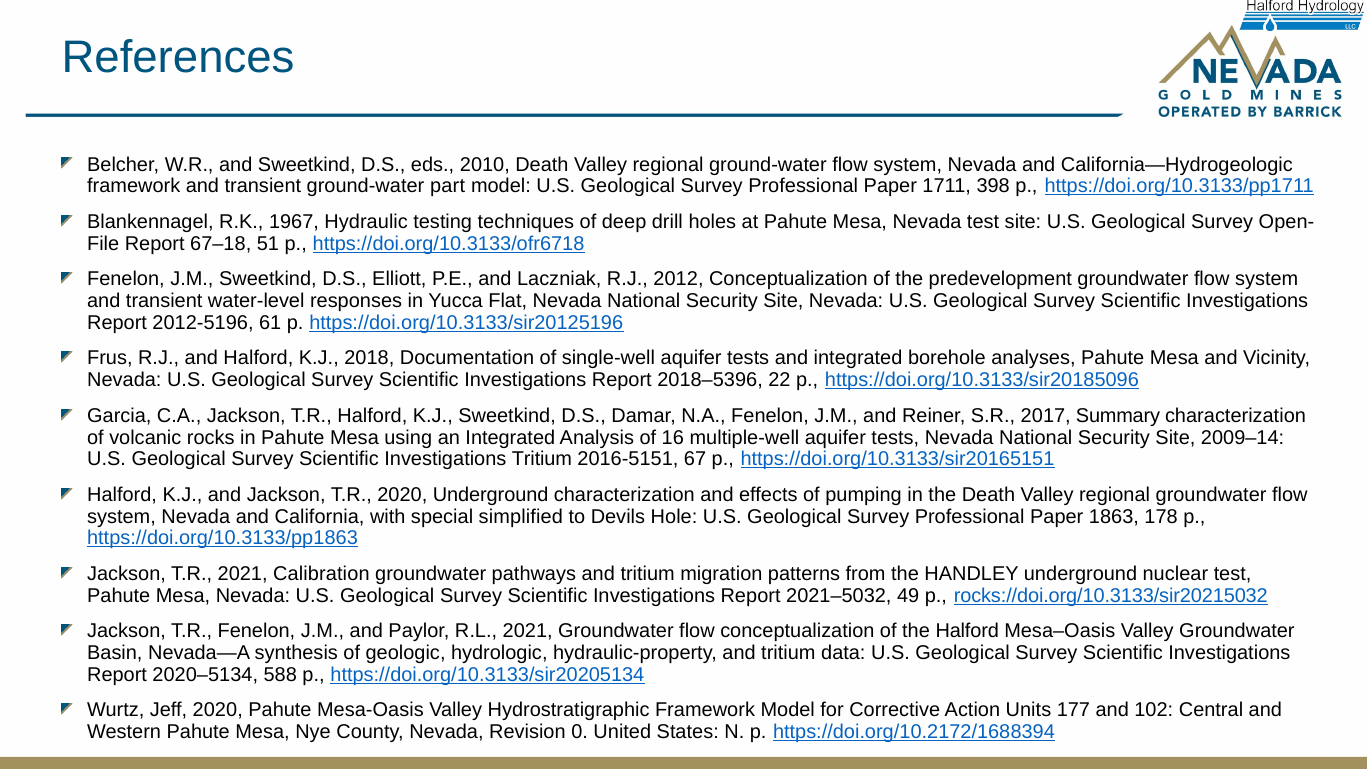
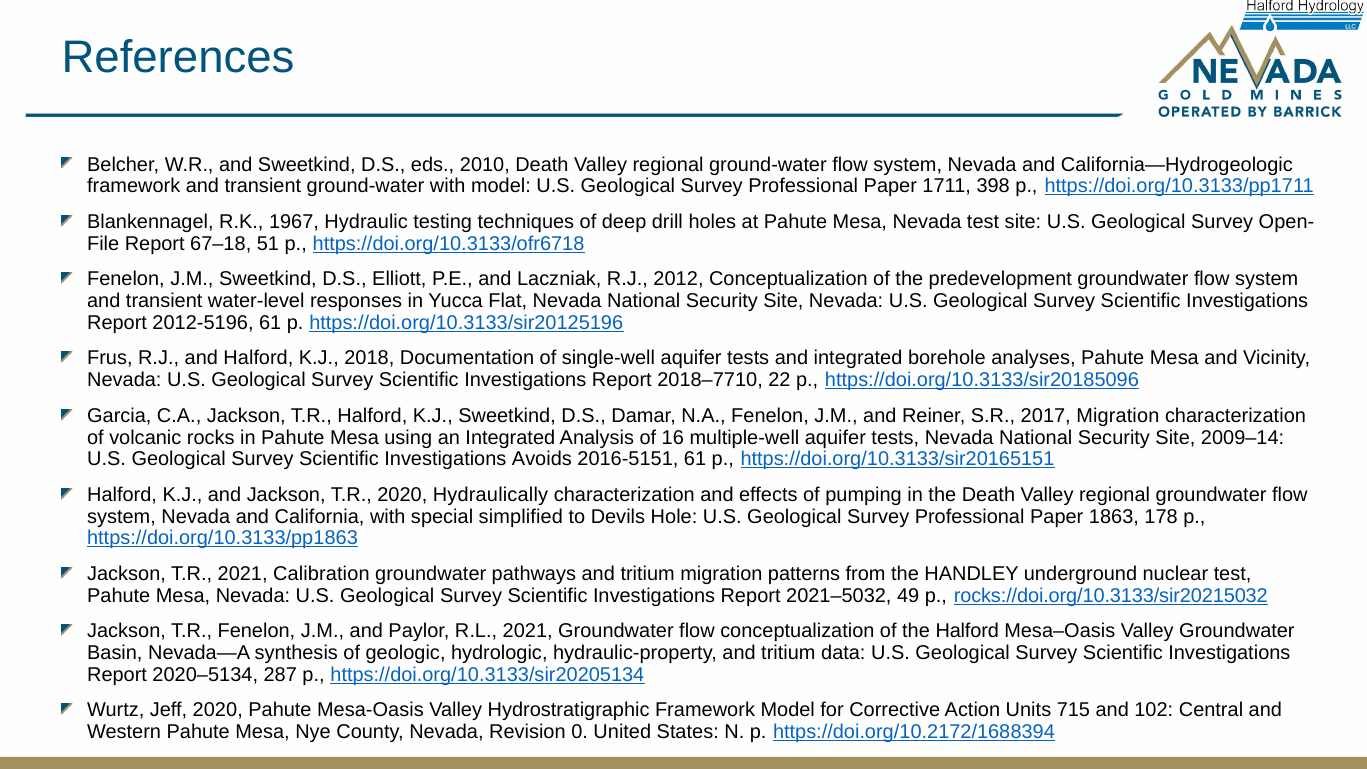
ground-water part: part -> with (448, 186)
2018–5396: 2018–5396 -> 2018–7710 (710, 380)
2017 Summary: Summary -> Migration (1118, 416)
Investigations Tritium: Tritium -> Avoids (542, 459)
2016-5151 67: 67 -> 61 (695, 459)
2020 Underground: Underground -> Hydraulically (490, 495)
588: 588 -> 287 (280, 674)
177: 177 -> 715 (1073, 710)
